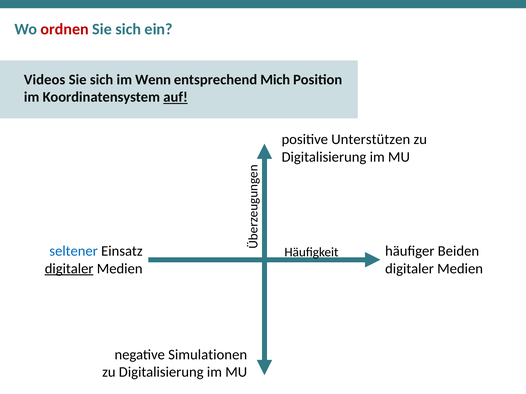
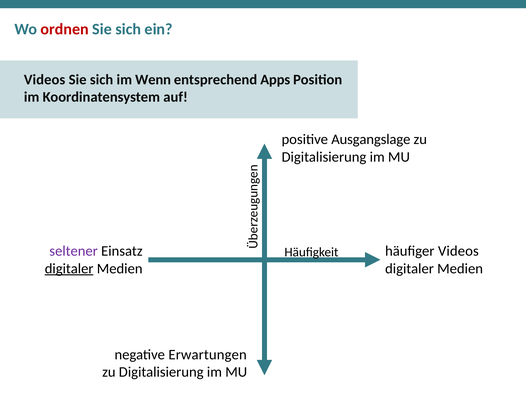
Mich: Mich -> Apps (275, 80)
auf underline: present -> none (176, 97)
Unterstützen: Unterstützen -> Ausgangslage (371, 140)
seltener colour: blue -> purple (74, 251)
häufiger Beiden: Beiden -> Videos (458, 251)
Simulationen: Simulationen -> Erwartungen (208, 355)
